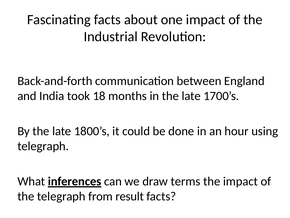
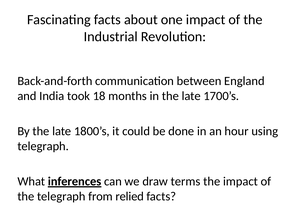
result: result -> relied (130, 196)
